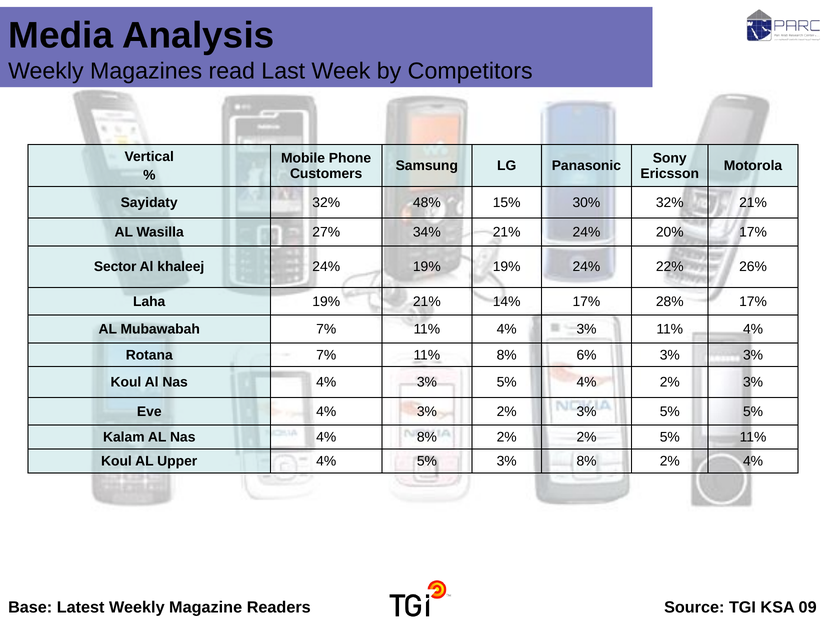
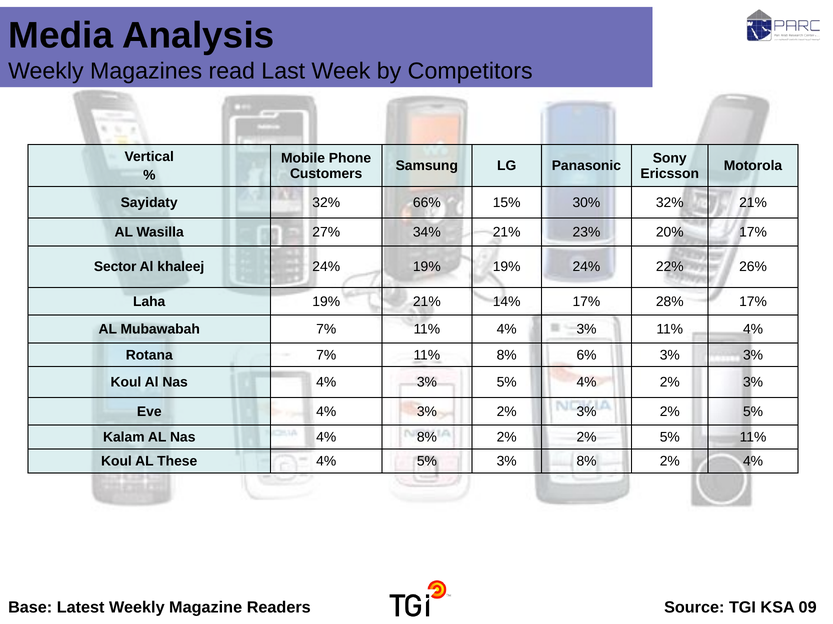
48%: 48% -> 66% (427, 203)
21% 24%: 24% -> 23% (586, 233)
2% 3% 5%: 5% -> 2% (670, 412)
Upper: Upper -> These (177, 462)
